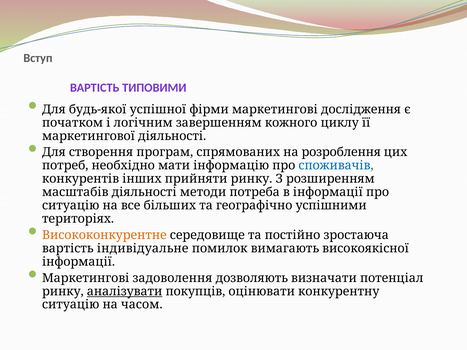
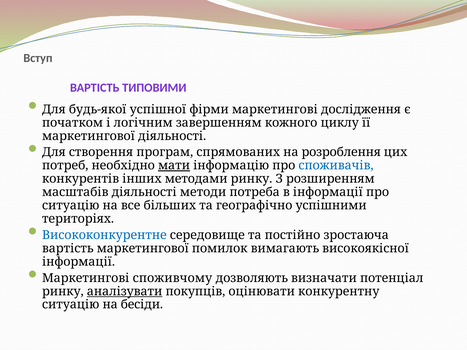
мати underline: none -> present (174, 166)
прийняти: прийняти -> методами (196, 179)
Висококонкурентне colour: orange -> blue (104, 235)
вартість індивідуальне: індивідуальне -> маркетингової (143, 249)
задоволення: задоволення -> споживчому (172, 278)
часом: часом -> бесіди (142, 305)
